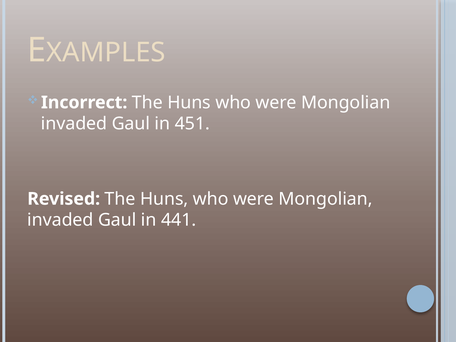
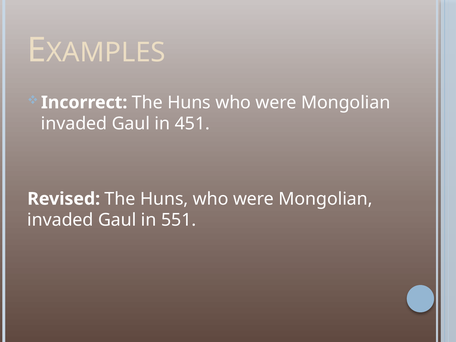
441: 441 -> 551 (179, 220)
